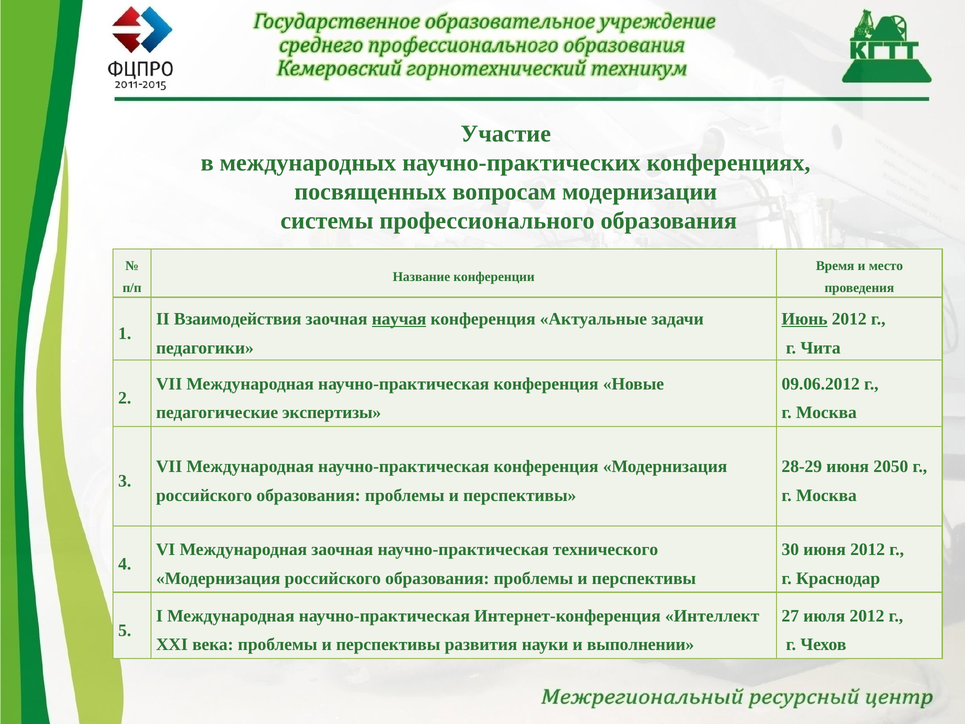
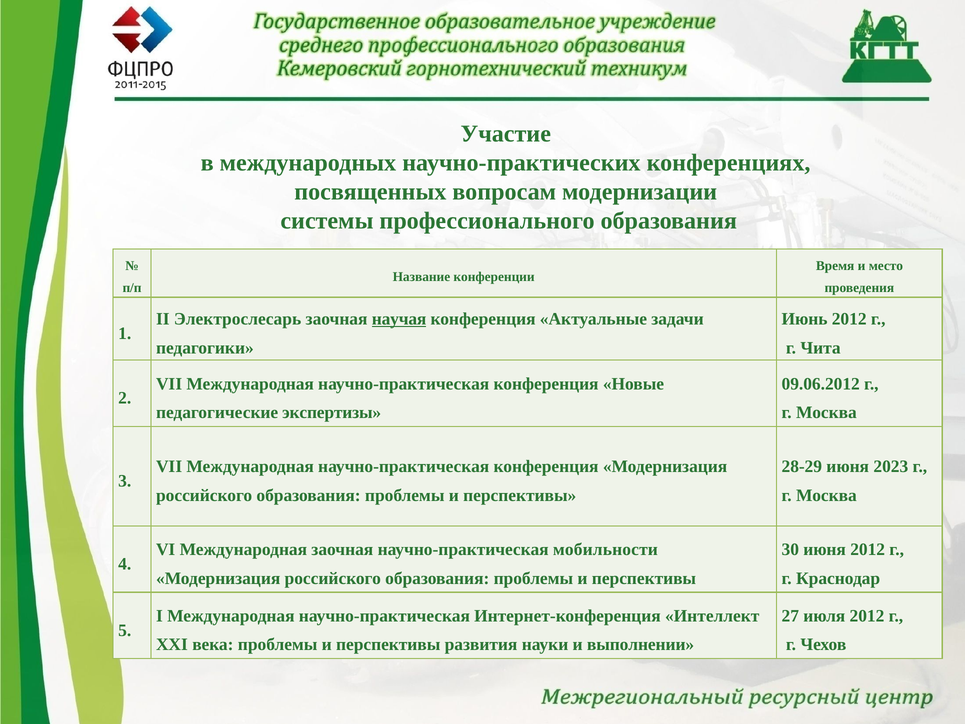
Взаимодействия: Взаимодействия -> Электрослесарь (238, 319)
Июнь underline: present -> none (805, 319)
2050: 2050 -> 2023 (891, 467)
технического: технического -> мобильности (605, 549)
